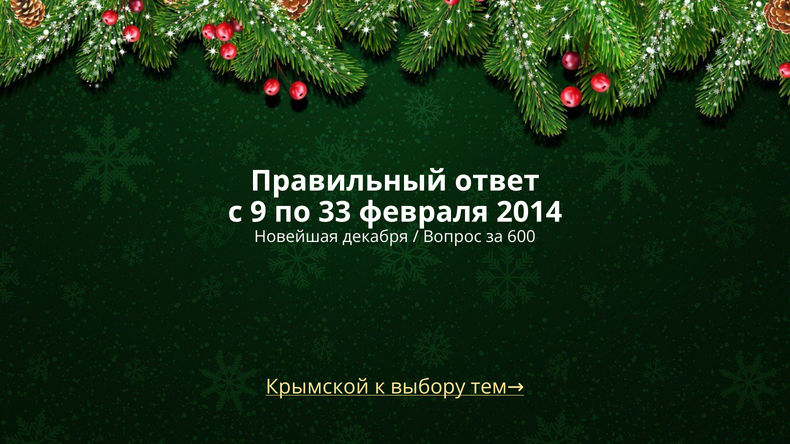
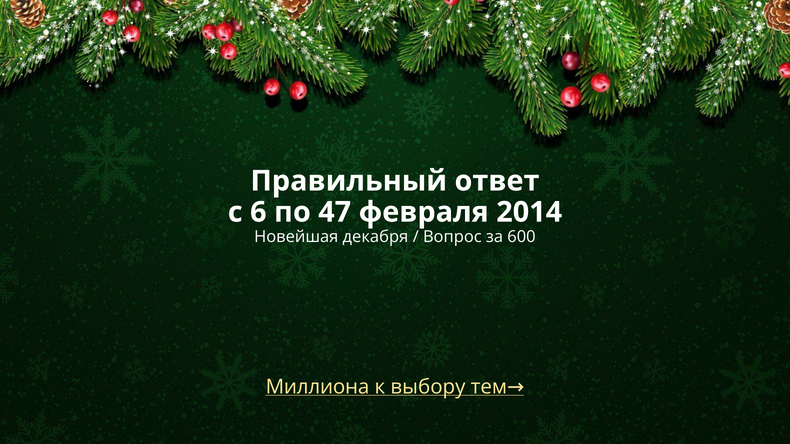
9: 9 -> 6 (258, 212)
33: 33 -> 47 (335, 212)
Крымской: Крымской -> Миллиона (318, 387)
